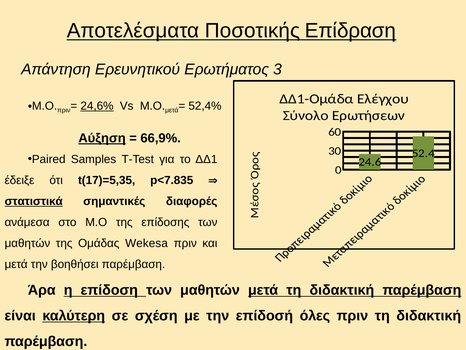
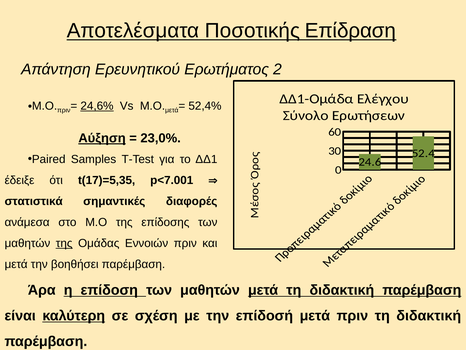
3: 3 -> 2 (277, 69)
66,9%: 66,9% -> 23,0% (161, 138)
p<7.835: p<7.835 -> p<7.001 (172, 180)
στατιστικά underline: present -> none (34, 201)
της underline: none -> present (64, 243)
Wekesa: Wekesa -> Εννοιών (147, 243)
επίδοσή όλες: όλες -> μετά (315, 315)
